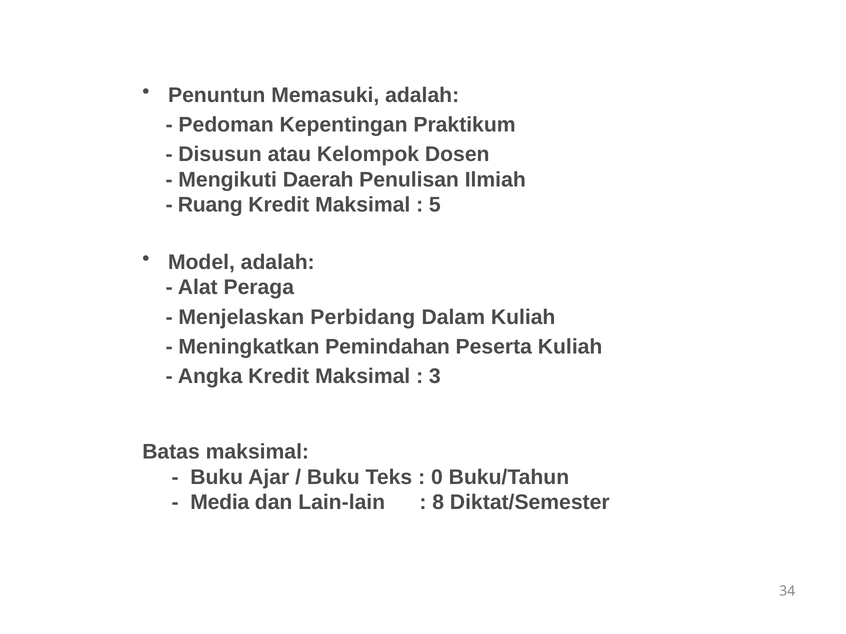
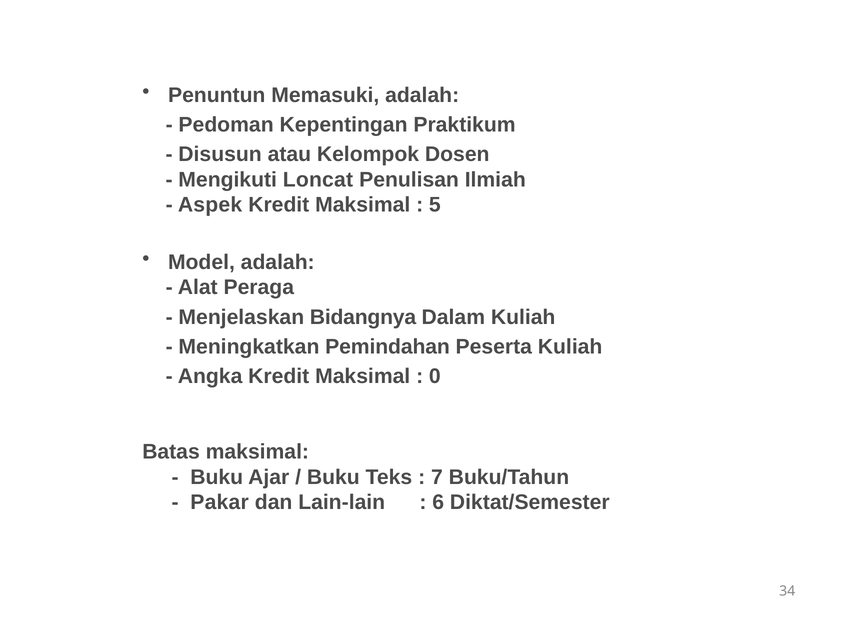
Daerah: Daerah -> Loncat (318, 180)
Ruang: Ruang -> Aspek (210, 205)
Perbidang: Perbidang -> Bidangnya (363, 317)
3: 3 -> 0 (435, 377)
0: 0 -> 7 (437, 478)
Media: Media -> Pakar (220, 503)
8: 8 -> 6 (438, 503)
